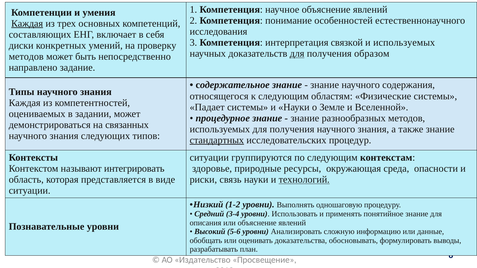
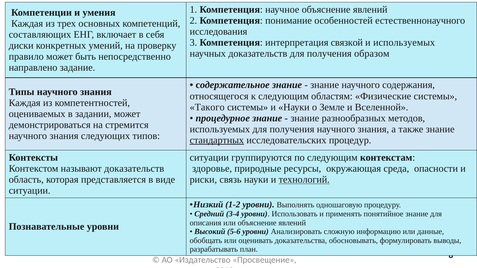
Каждая underline: present -> none (27, 23)
для underline: present -> none (297, 54)
методов: методов -> правило (26, 57)
Падает: Падает -> Такого (207, 107)
связанных: связанных -> стремится (127, 125)
называют интегрировать: интегрировать -> доказательств (134, 169)
